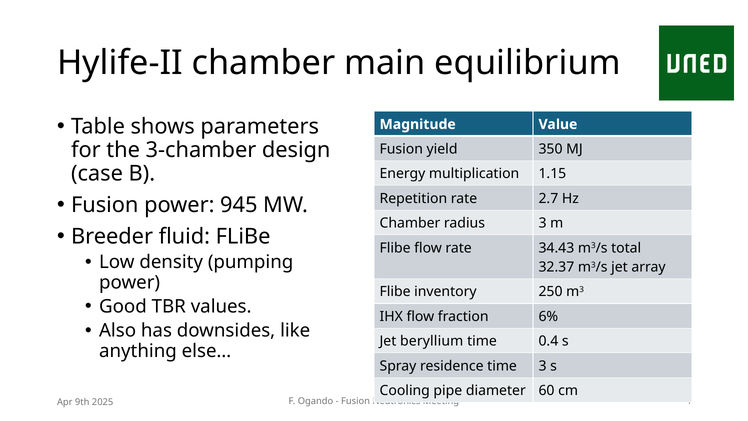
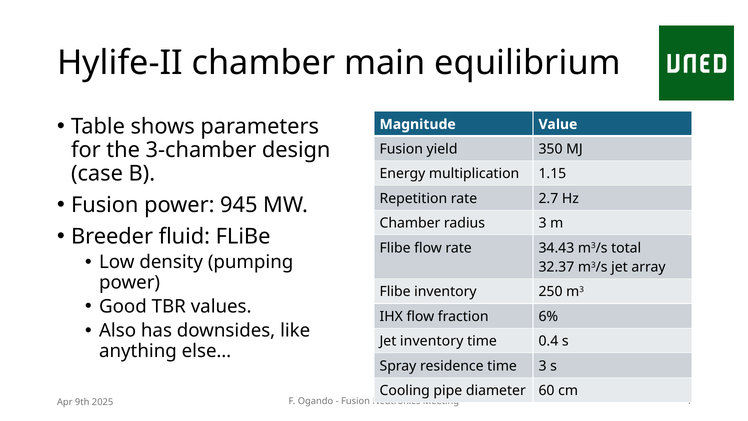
Jet beryllium: beryllium -> inventory (432, 341)
